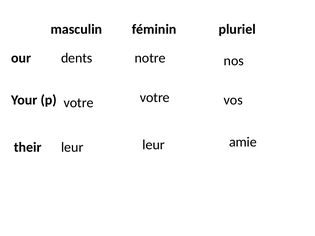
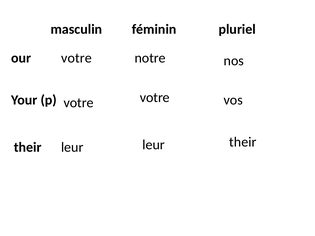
dents: dents -> votre (77, 58)
leur amie: amie -> their (243, 142)
